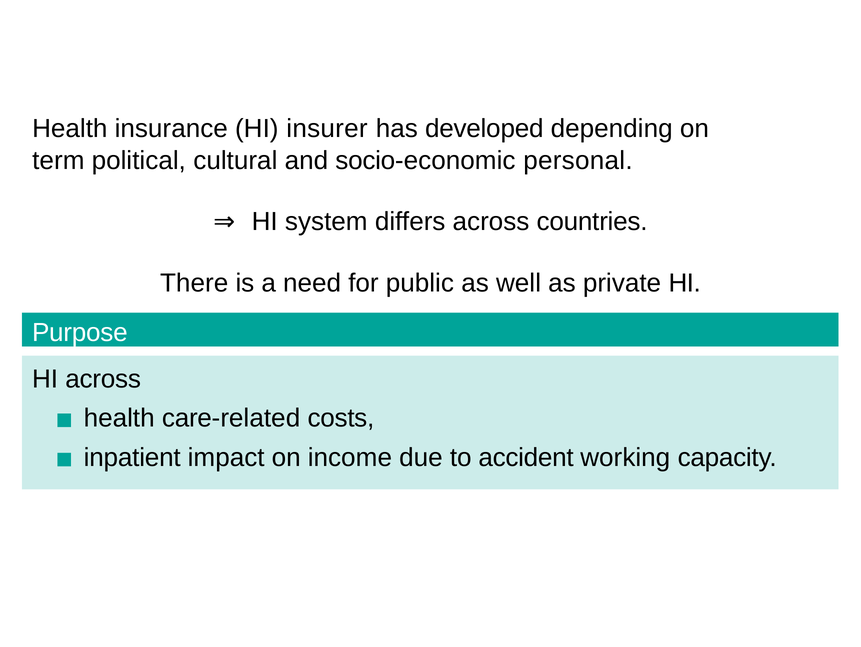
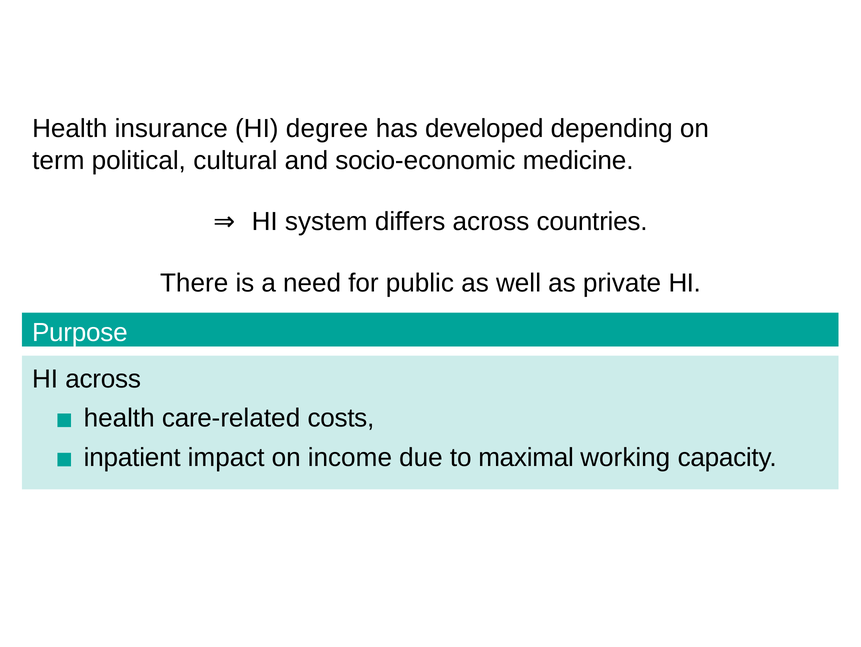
insurer: insurer -> degree (327, 128)
personal: personal -> medicine (578, 160)
accident: accident -> maximal (526, 457)
